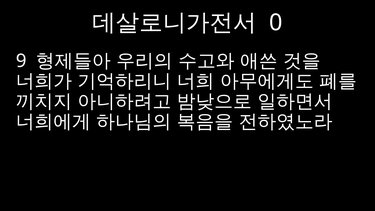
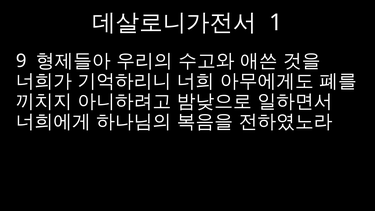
0: 0 -> 1 (276, 23)
